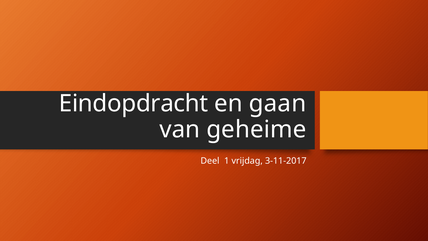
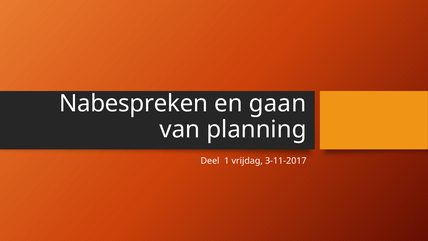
Eindopdracht: Eindopdracht -> Nabespreken (134, 103)
geheime: geheime -> planning (256, 129)
